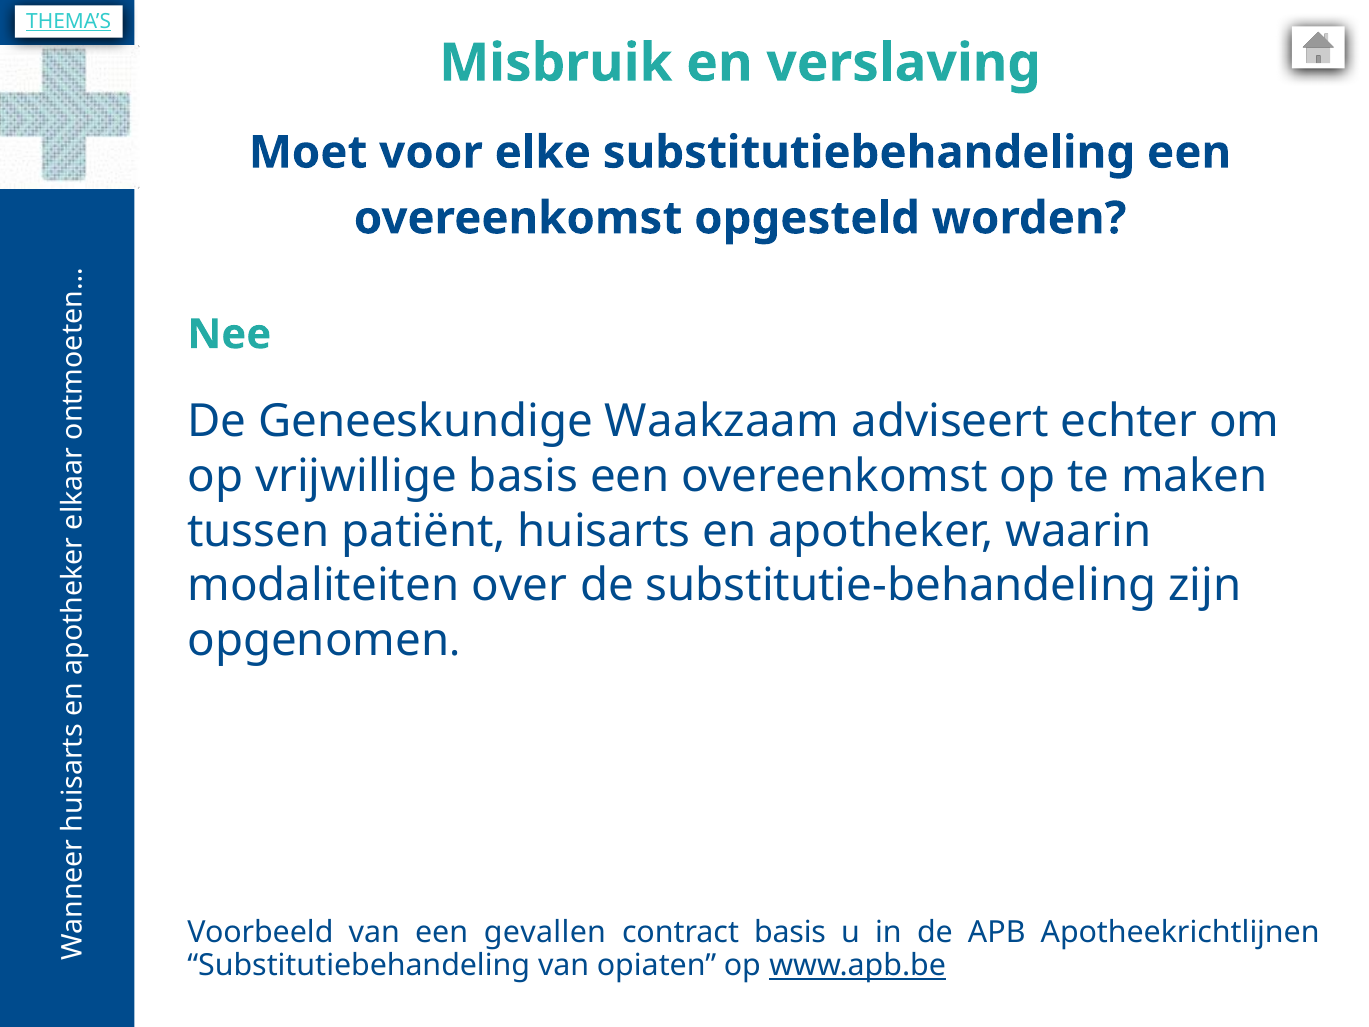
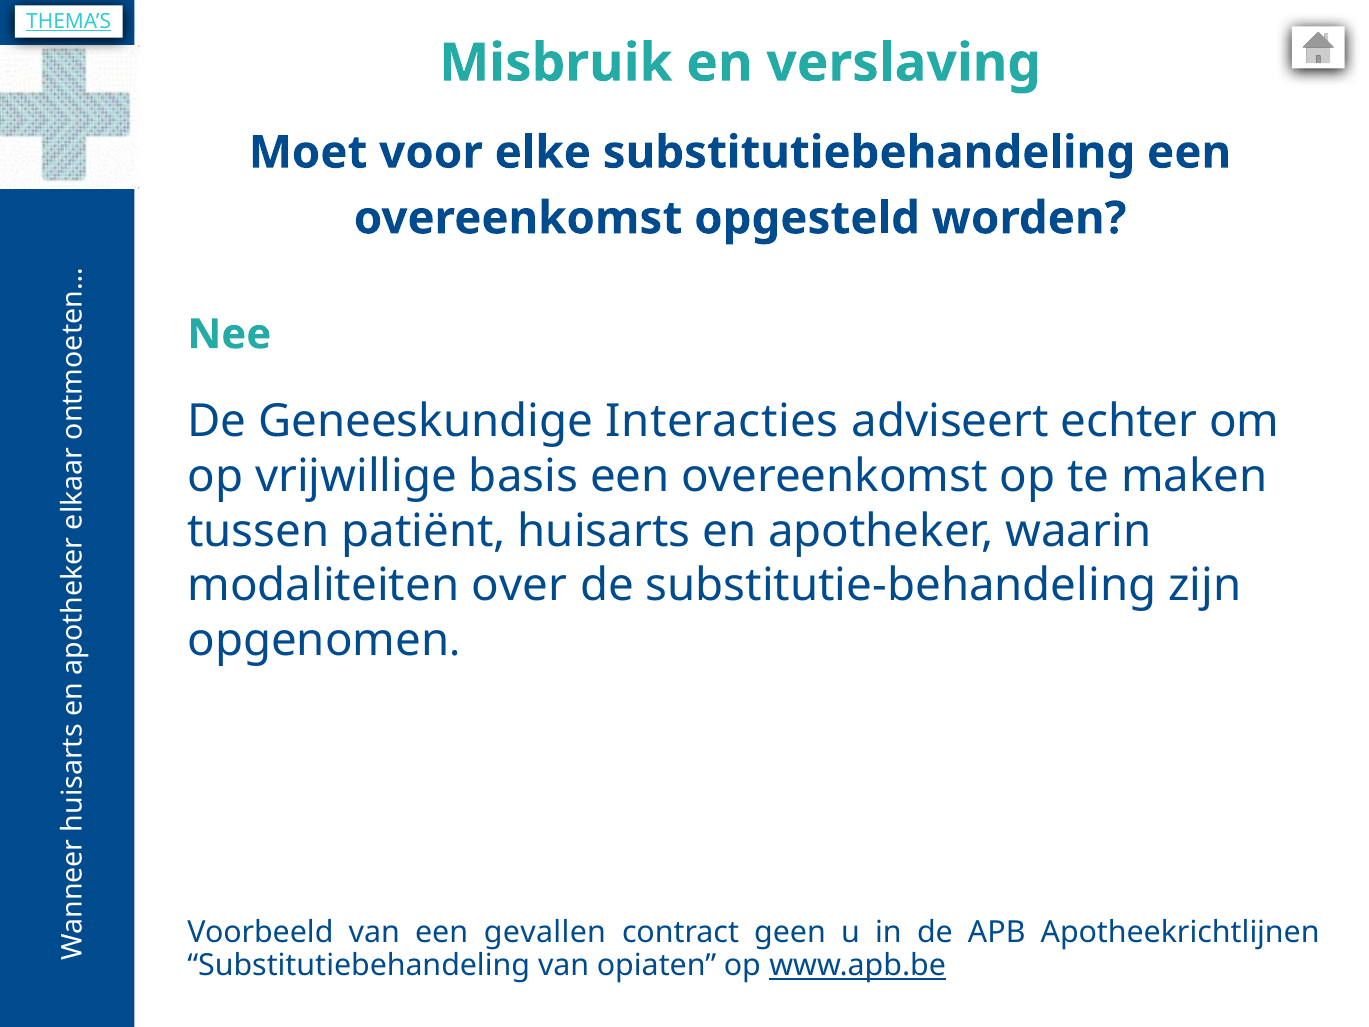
Waakzaam: Waakzaam -> Interacties (722, 421)
contract basis: basis -> geen (790, 932)
